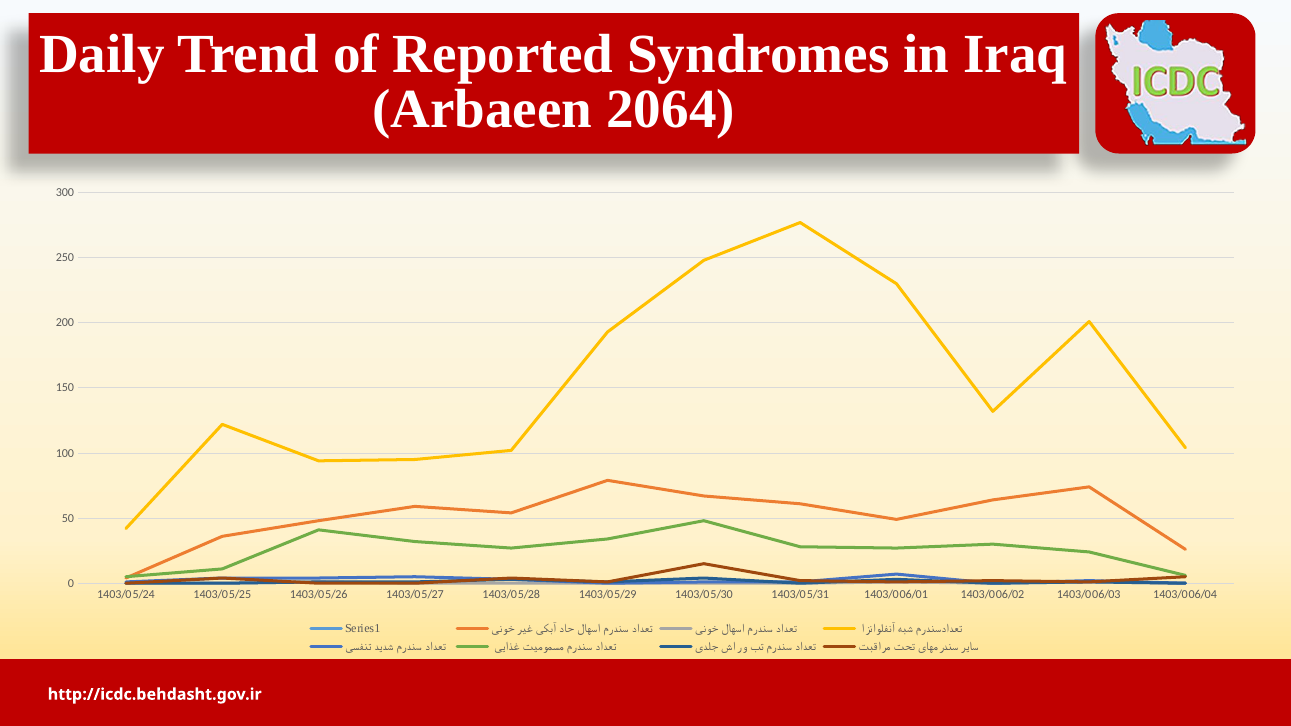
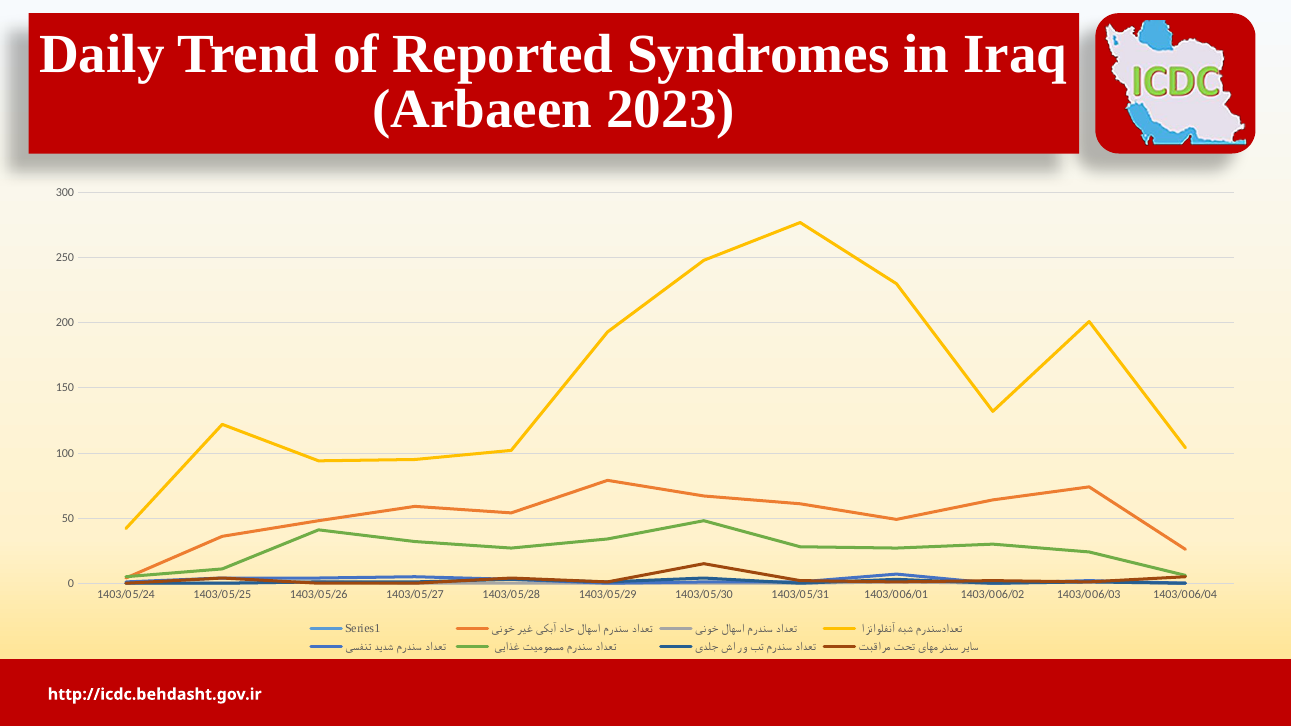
2064: 2064 -> 2023 (671, 109)
